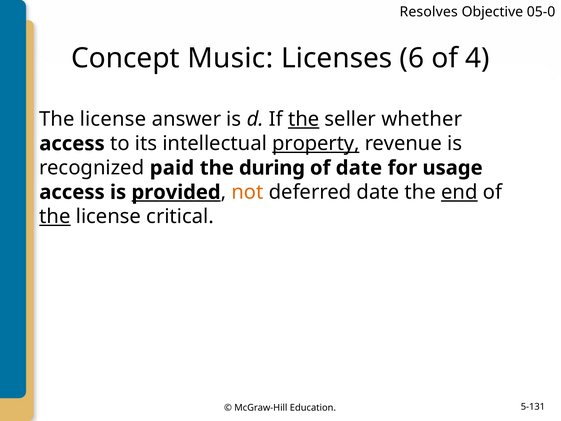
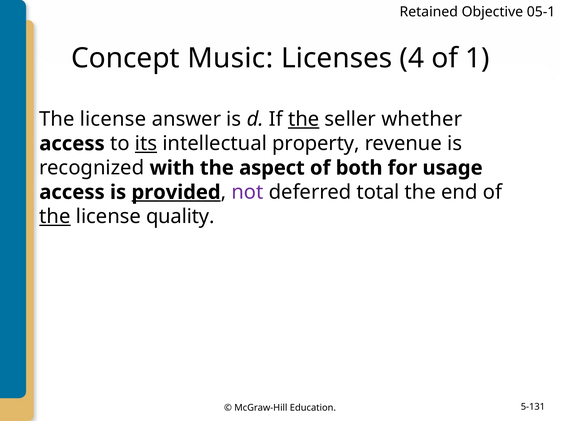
Resolves: Resolves -> Retained (429, 12)
05-0: 05-0 -> 05-1 (541, 12)
6: 6 -> 4 (412, 58)
4: 4 -> 1 (477, 58)
its underline: none -> present (146, 144)
property underline: present -> none (316, 144)
paid: paid -> with (172, 168)
during: during -> aspect (272, 168)
of date: date -> both (359, 168)
not colour: orange -> purple (247, 192)
deferred date: date -> total (378, 192)
end underline: present -> none (459, 192)
critical: critical -> quality (180, 216)
